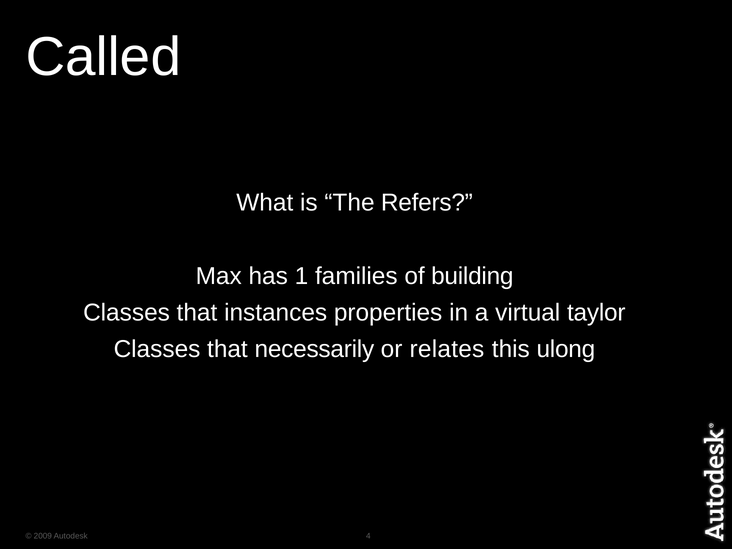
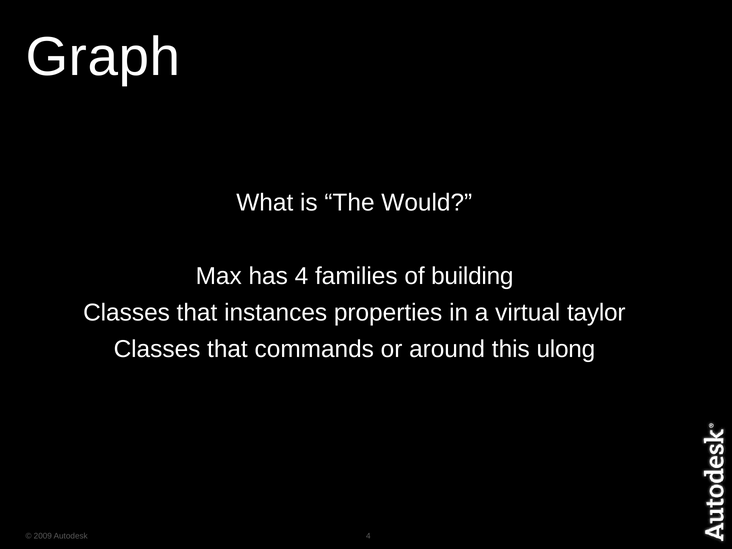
Called: Called -> Graph (103, 57)
Refers: Refers -> Would (427, 203)
has 1: 1 -> 4 (301, 276)
necessarily: necessarily -> commands (314, 349)
relates: relates -> around (447, 349)
